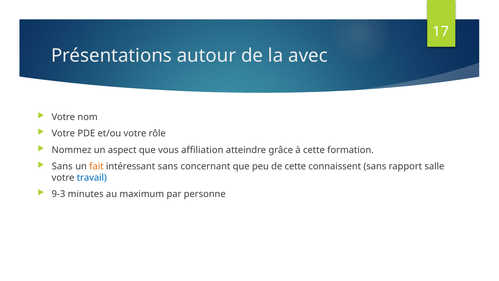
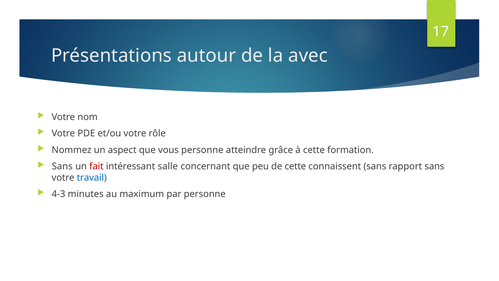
vous affiliation: affiliation -> personne (202, 150)
fait colour: orange -> red (96, 166)
intéressant sans: sans -> salle (168, 166)
rapport salle: salle -> sans (434, 166)
9-3: 9-3 -> 4-3 (58, 194)
